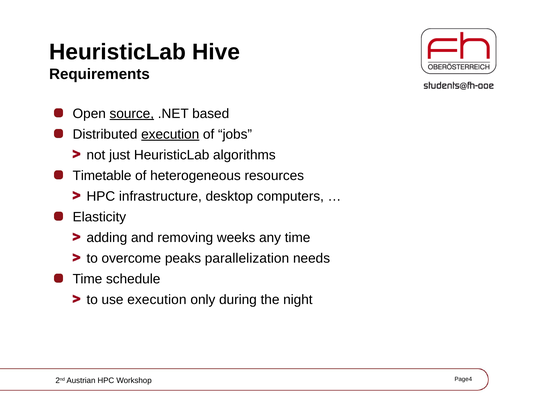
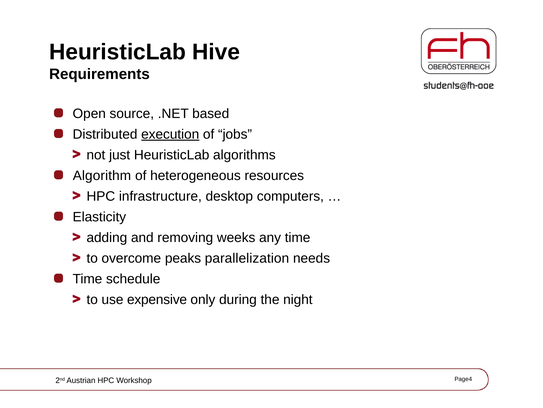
source underline: present -> none (132, 113)
Timetable: Timetable -> Algorithm (102, 175)
use execution: execution -> expensive (157, 299)
